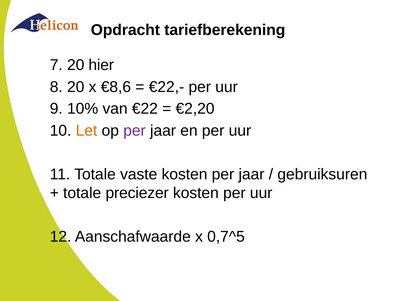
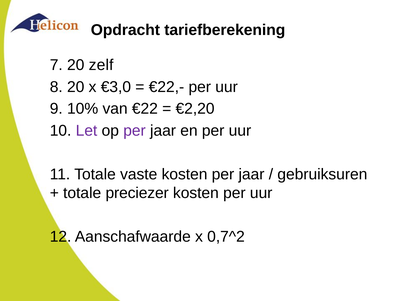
hier: hier -> zelf (101, 65)
€8,6: €8,6 -> €3,0 (116, 87)
Let colour: orange -> purple (87, 130)
0,7^5: 0,7^5 -> 0,7^2 (226, 237)
